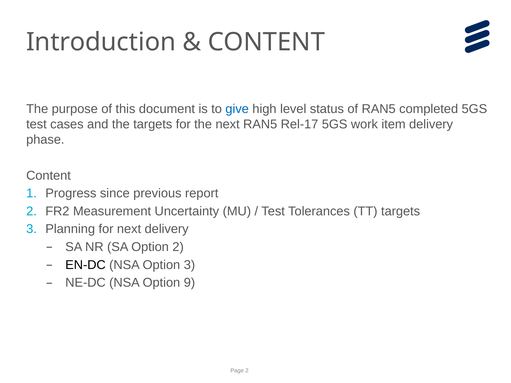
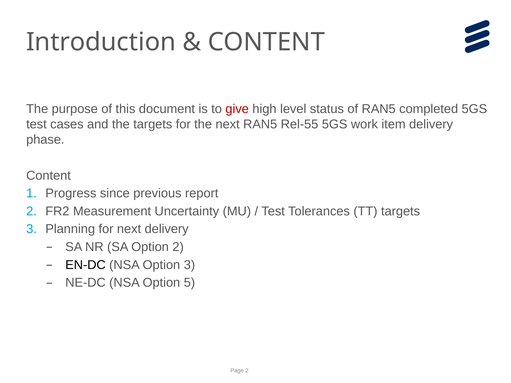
give colour: blue -> red (237, 109)
Rel-17: Rel-17 -> Rel-55 (300, 124)
9: 9 -> 5 (189, 283)
